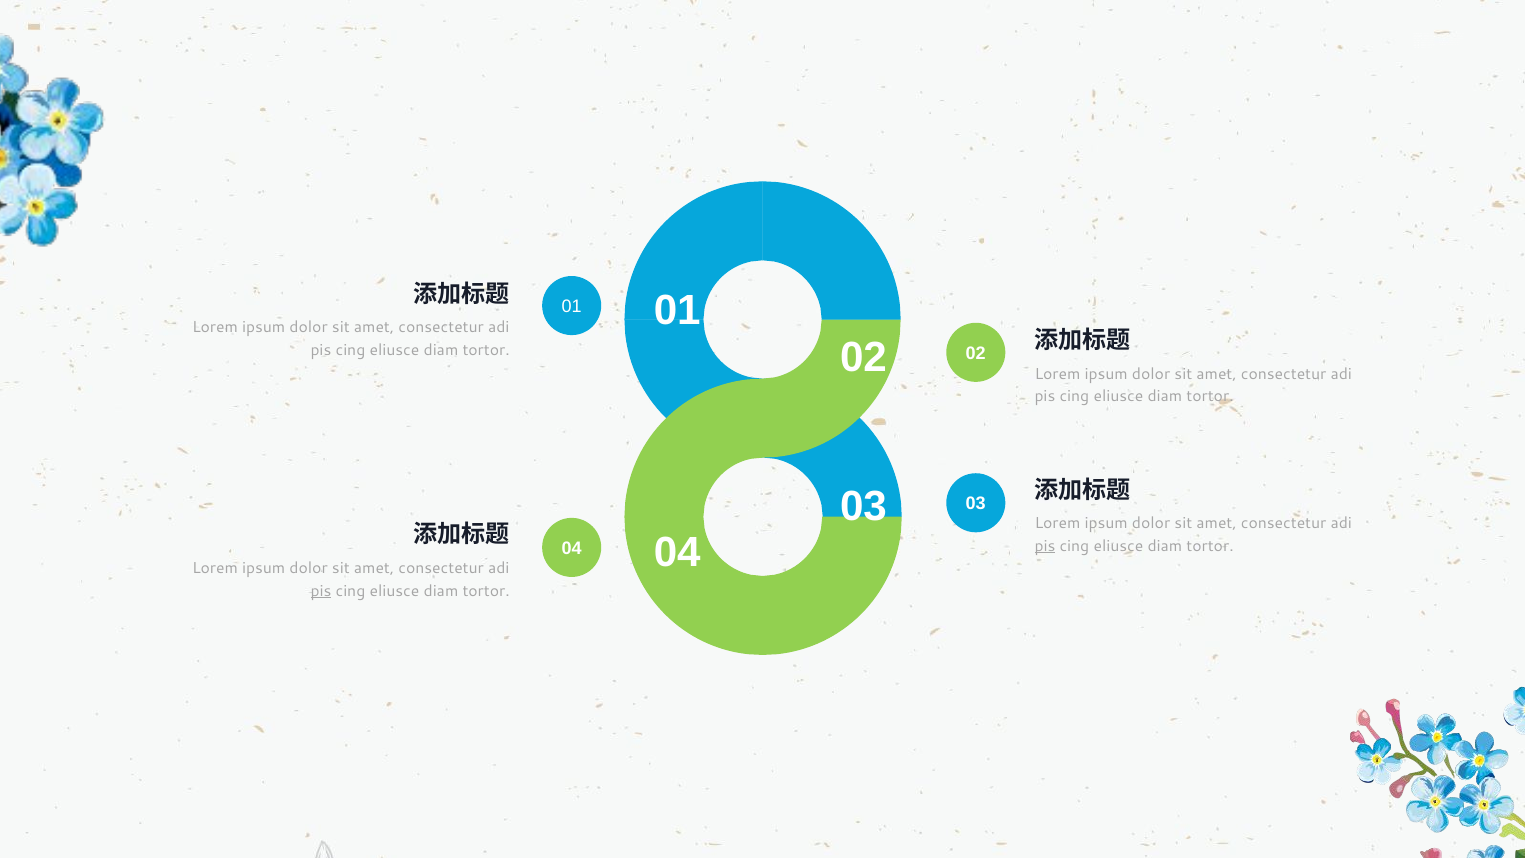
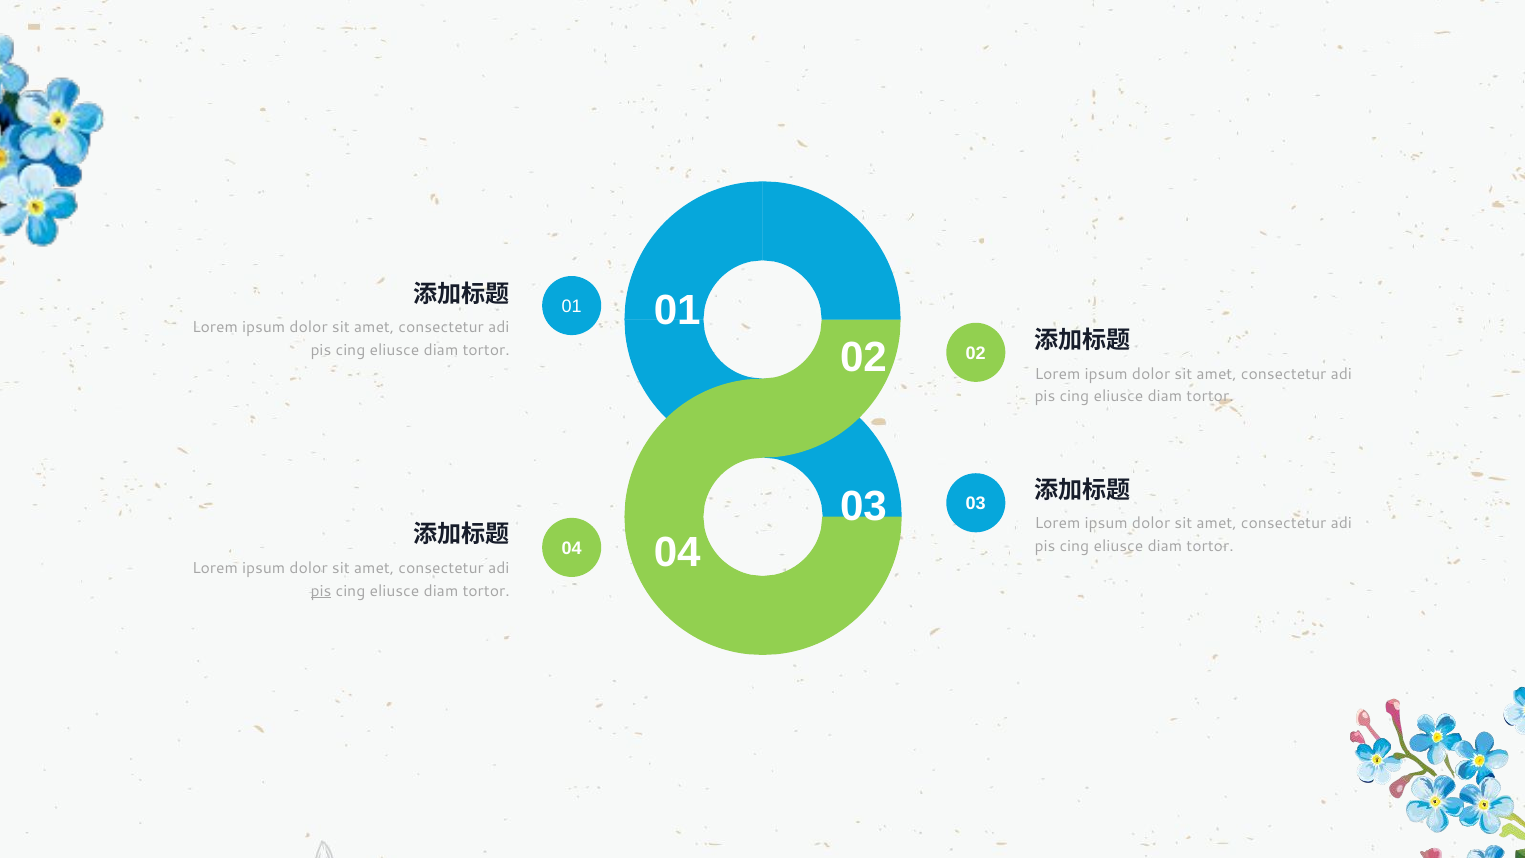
pis underline: present -> none (1045, 546)
